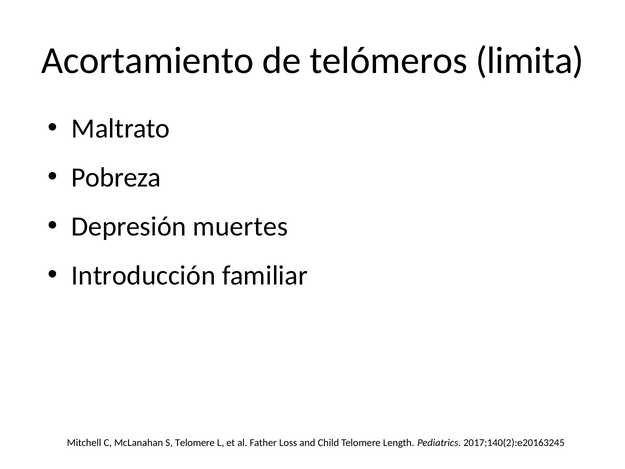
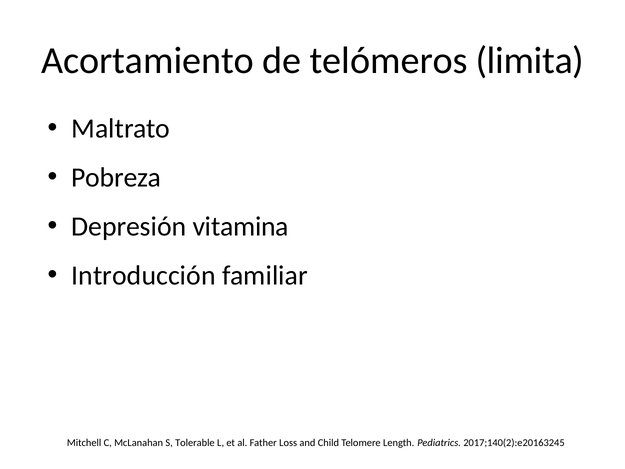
muertes: muertes -> vitamina (241, 226)
S Telomere: Telomere -> Tolerable (195, 442)
